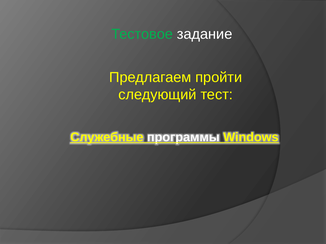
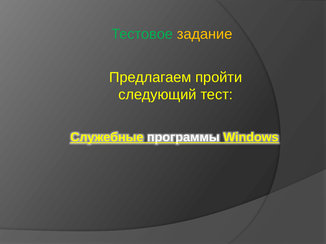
задание colour: white -> yellow (205, 34)
